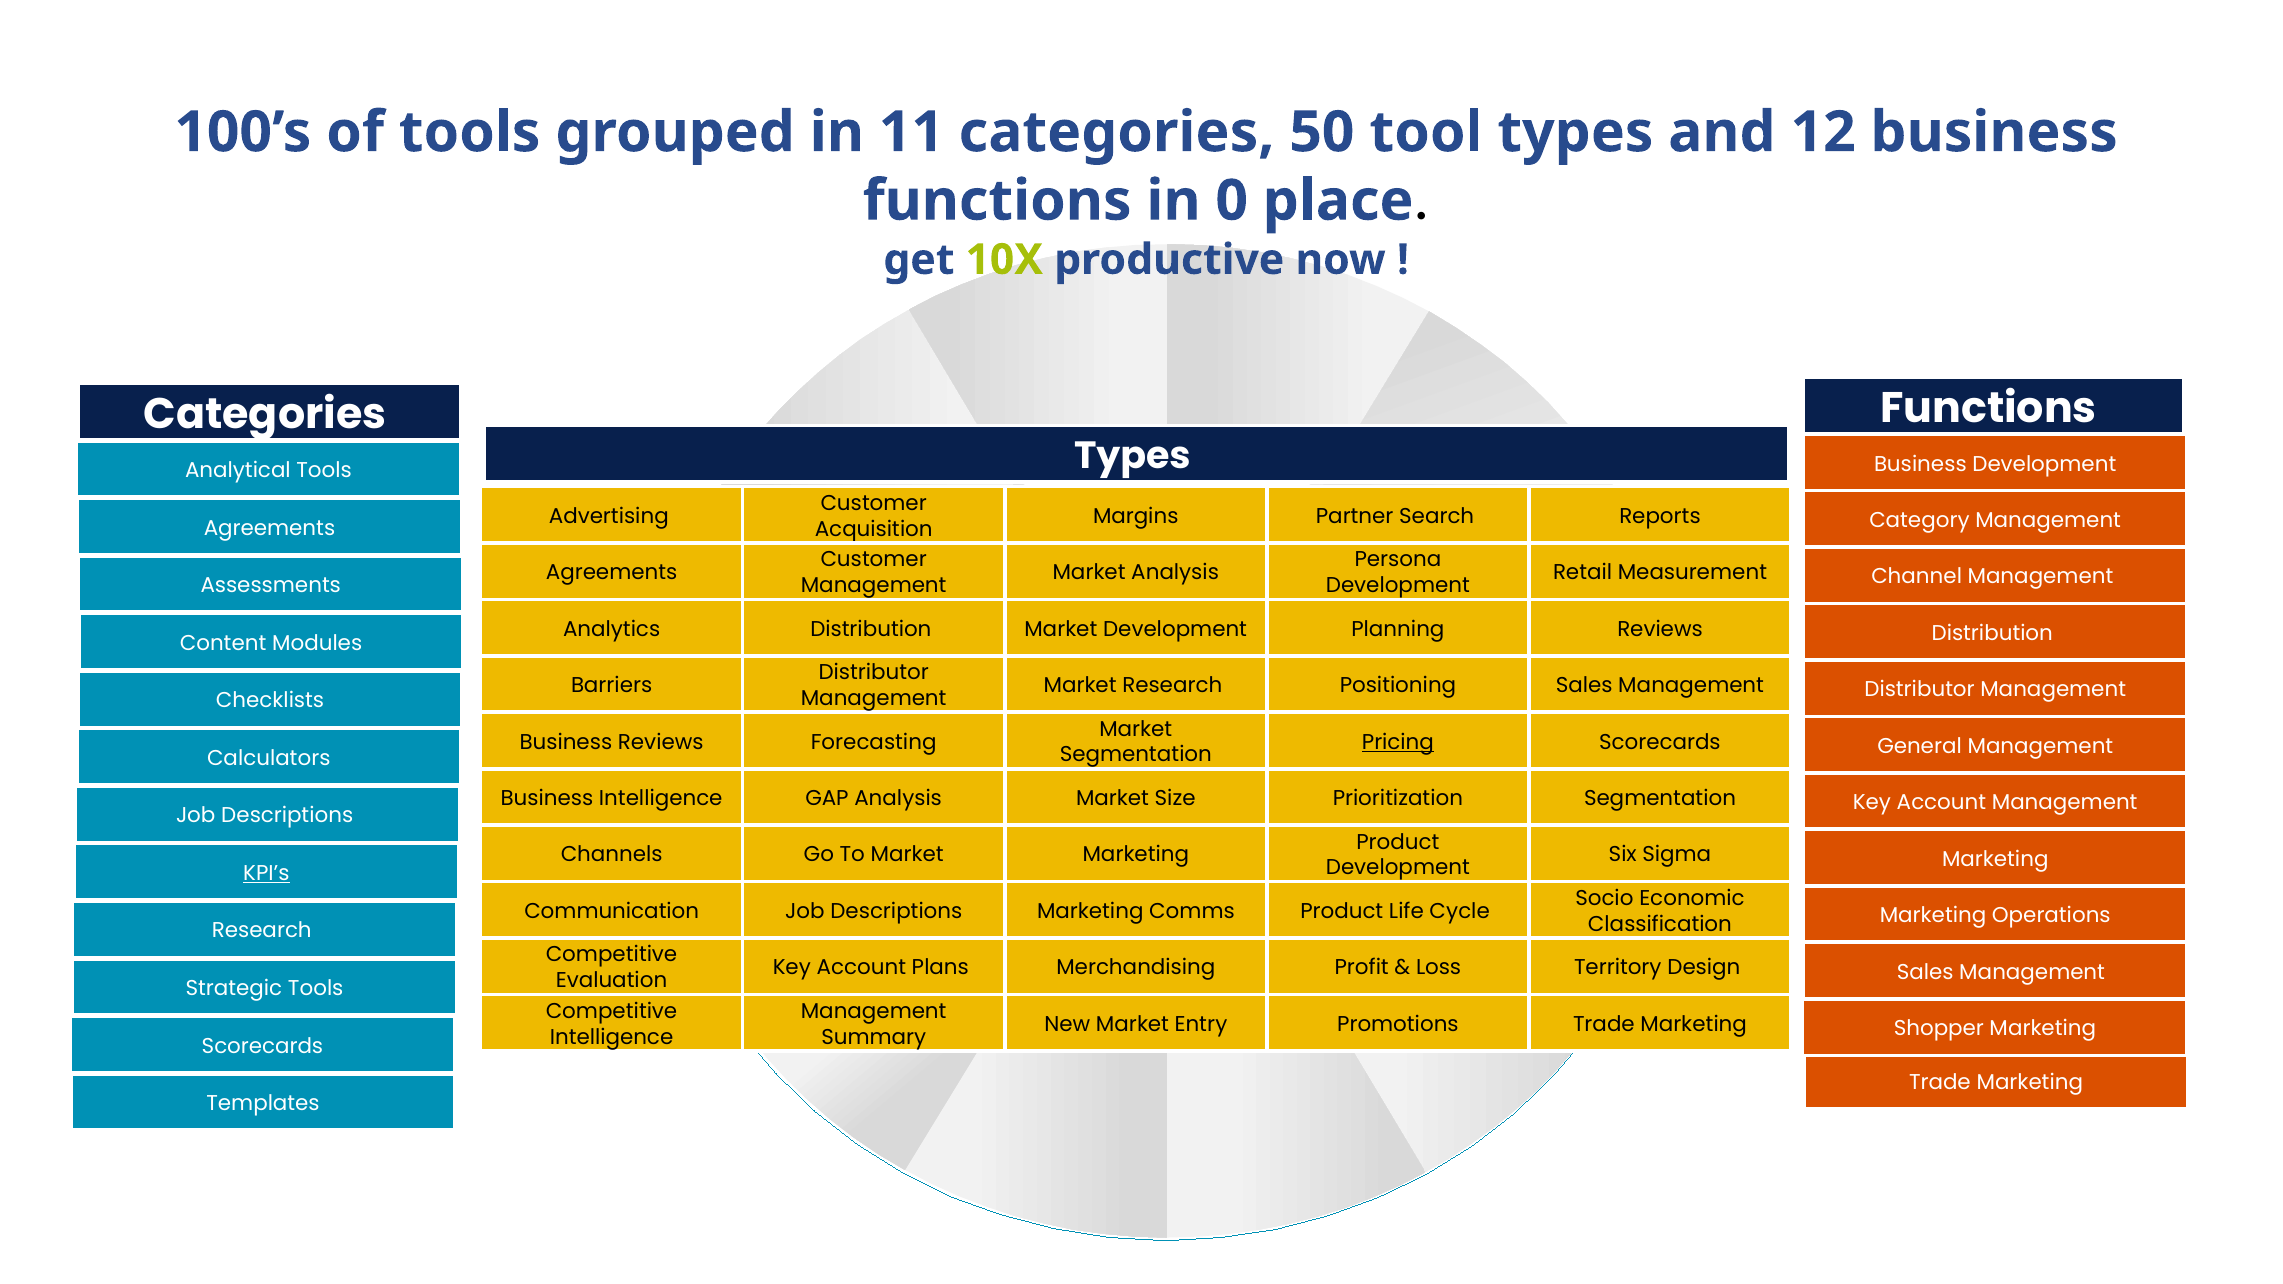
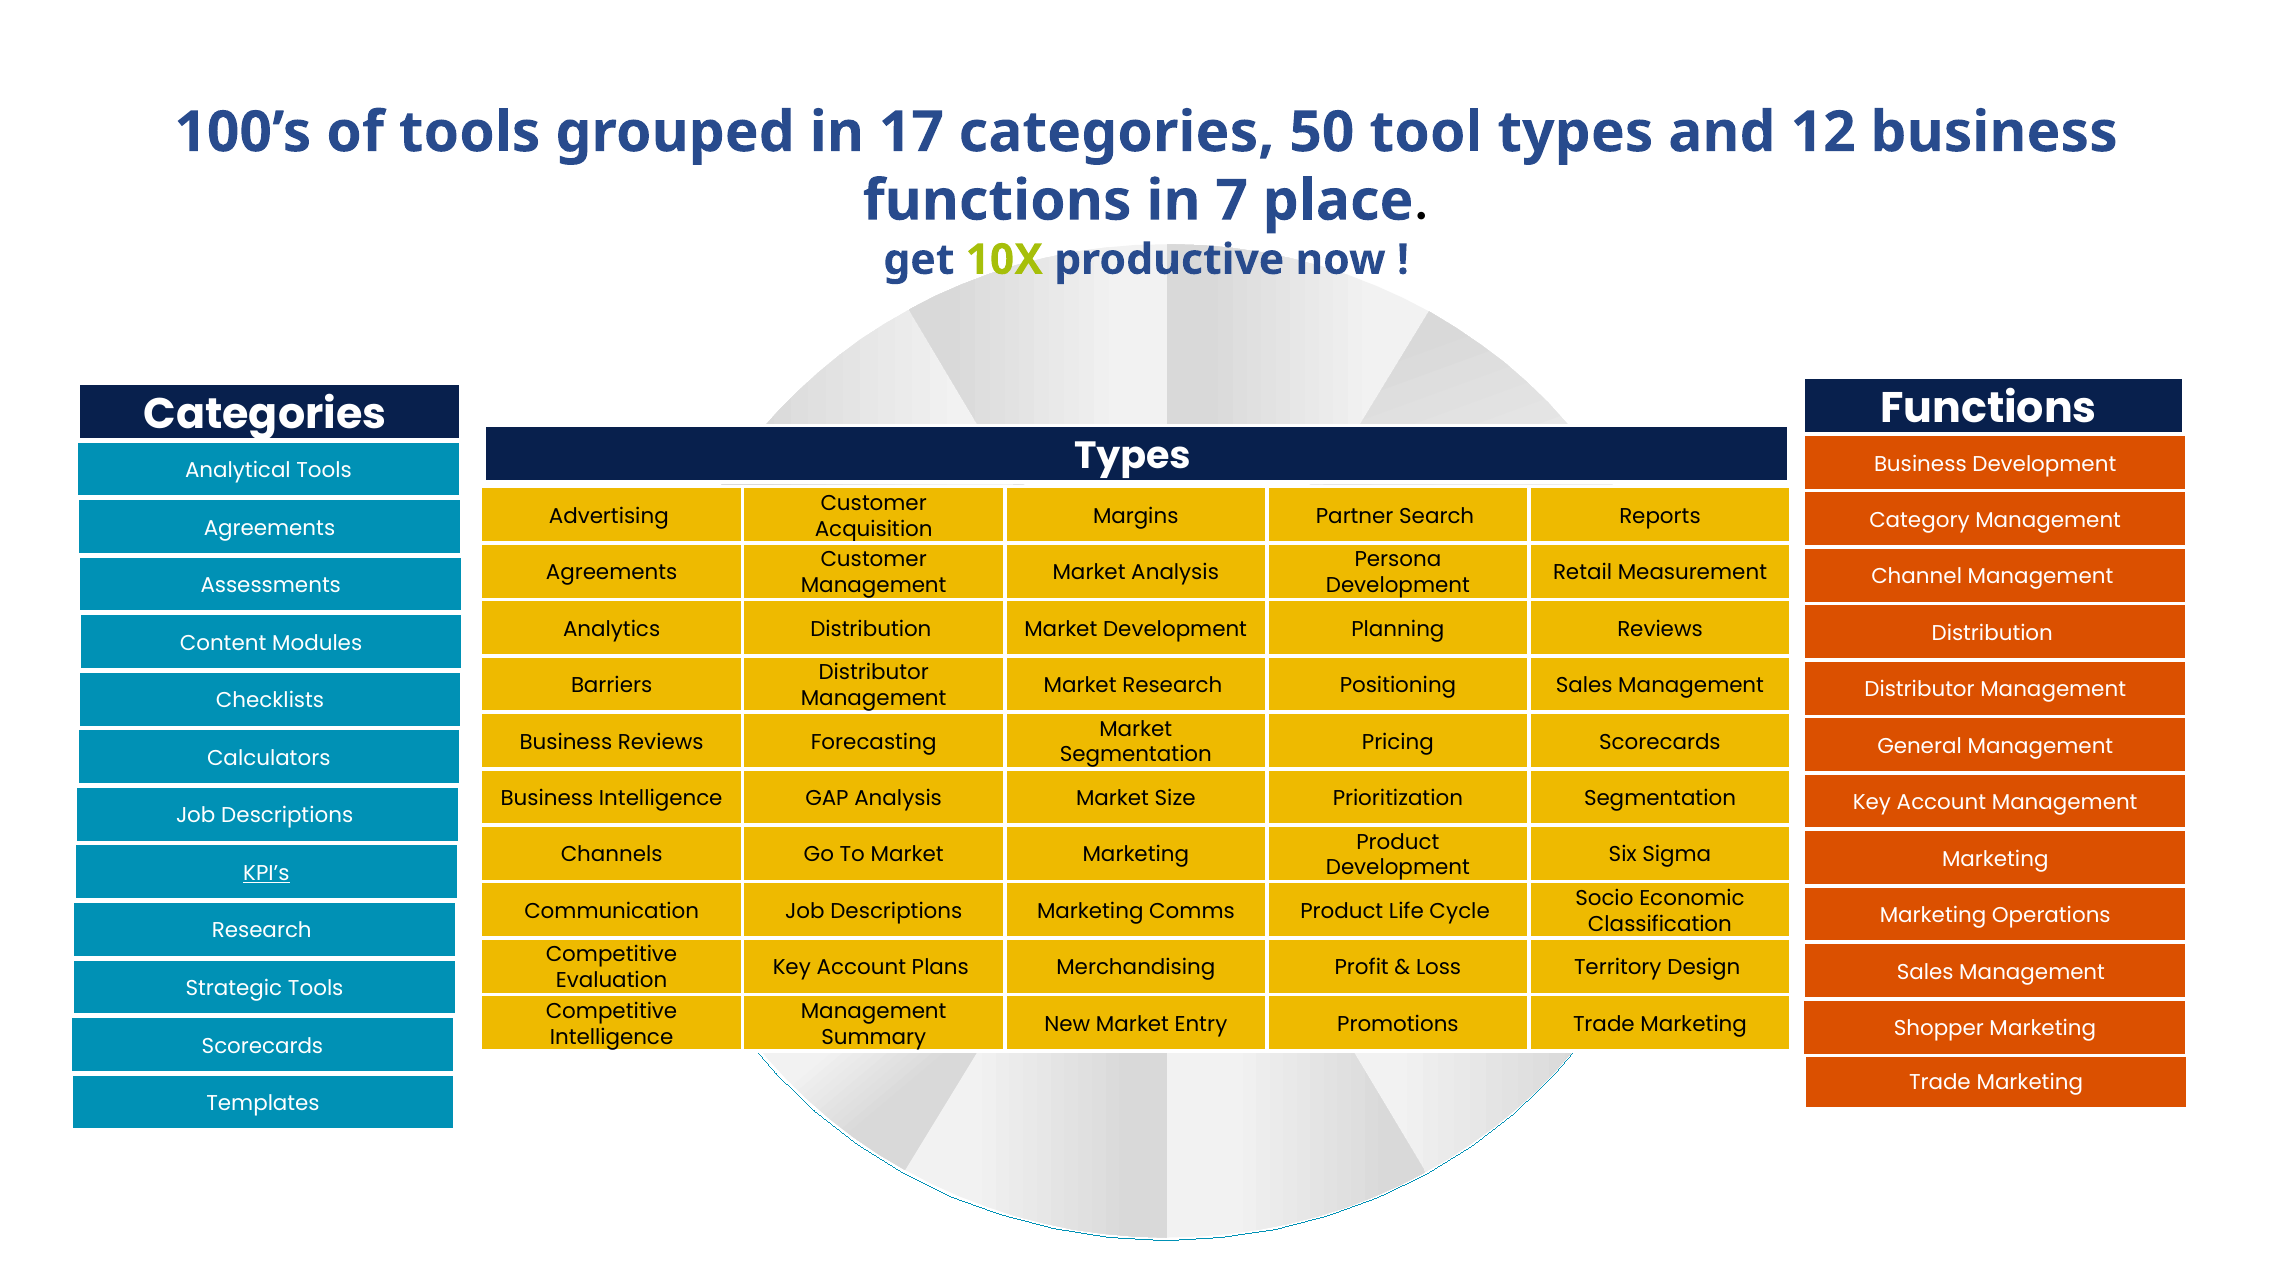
11: 11 -> 17 (911, 132)
0: 0 -> 7 (1232, 201)
Pricing underline: present -> none (1398, 742)
